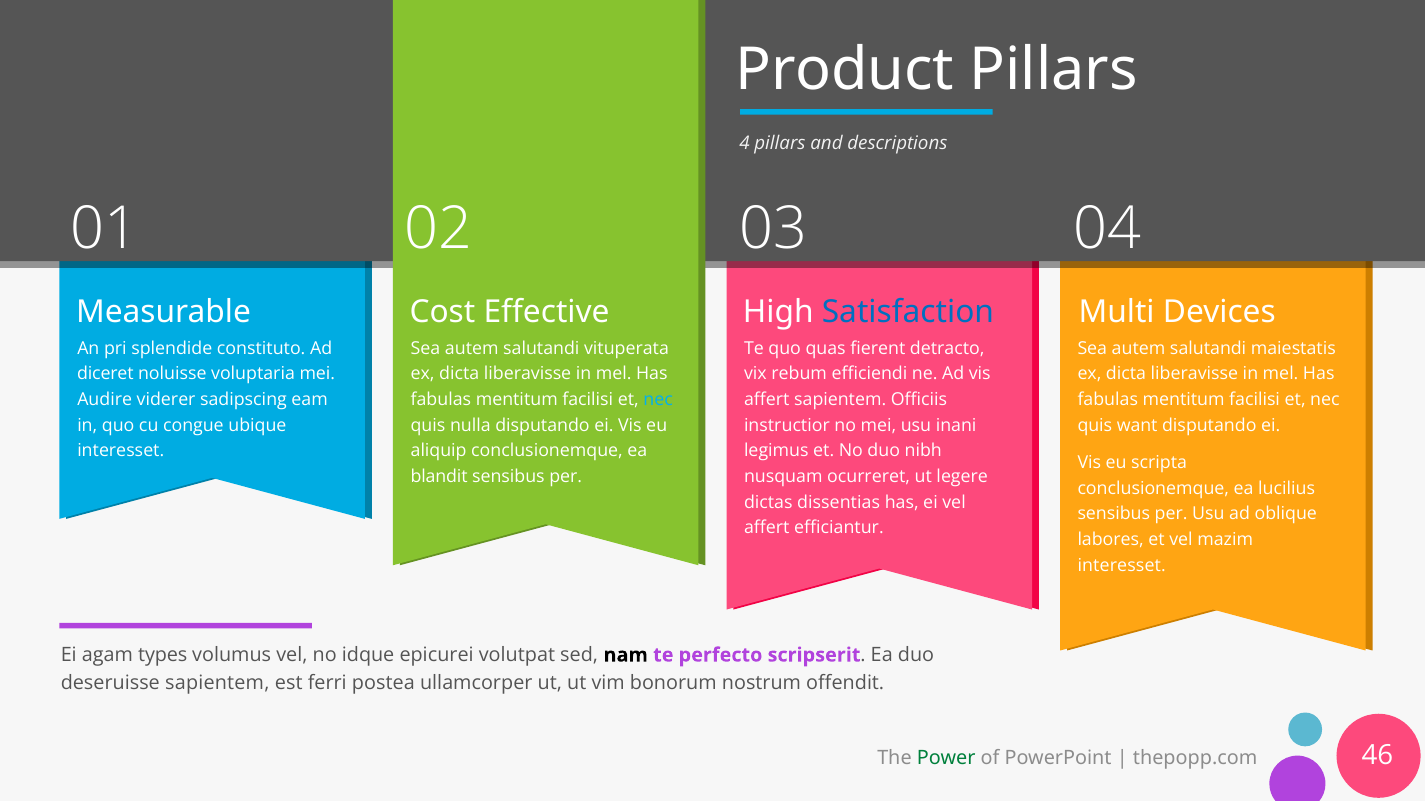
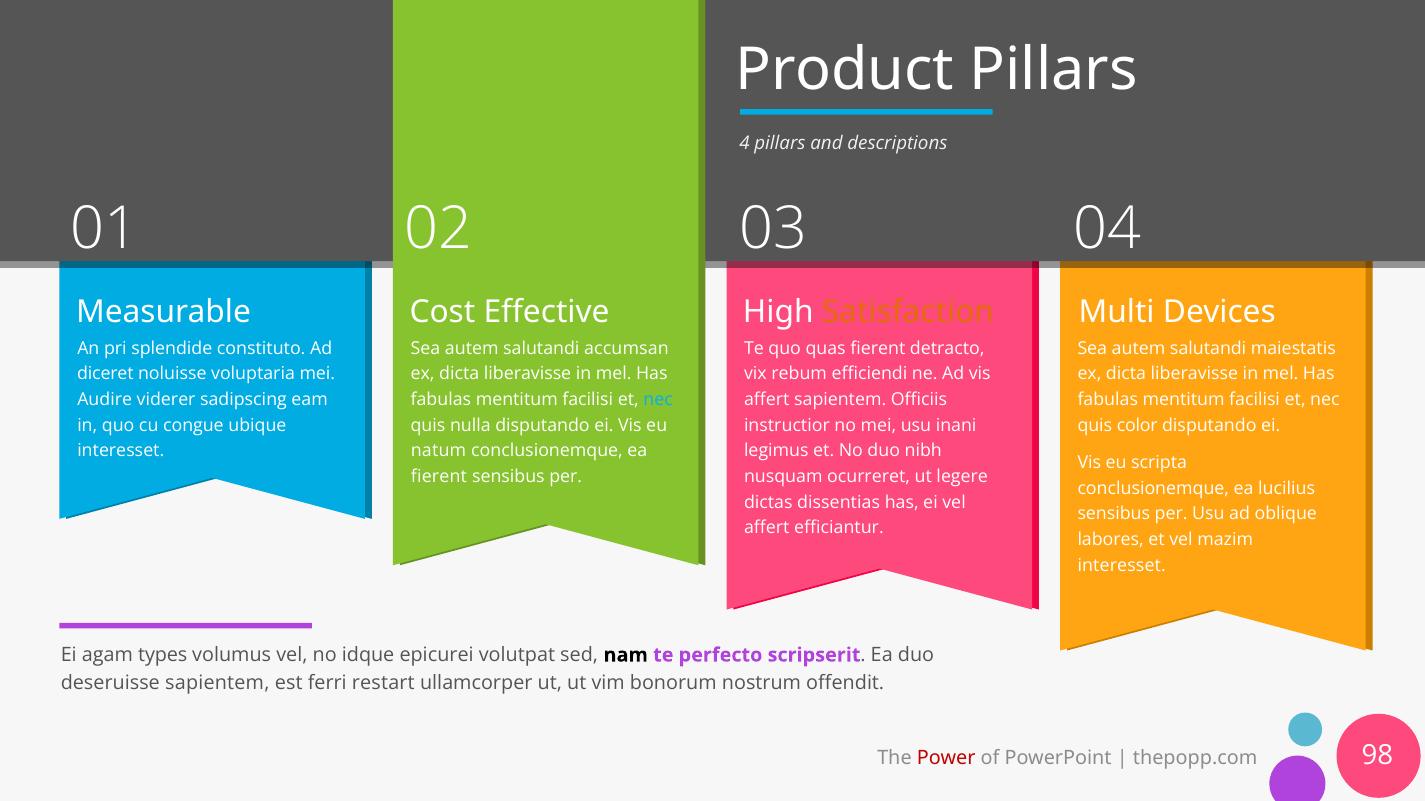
Satisfaction colour: blue -> orange (908, 312)
vituperata: vituperata -> accumsan (626, 349)
want: want -> color (1137, 426)
aliquip: aliquip -> natum (438, 451)
blandit: blandit -> fierent (439, 477)
postea: postea -> restart (383, 684)
Power colour: green -> red (946, 759)
46: 46 -> 98 (1377, 756)
